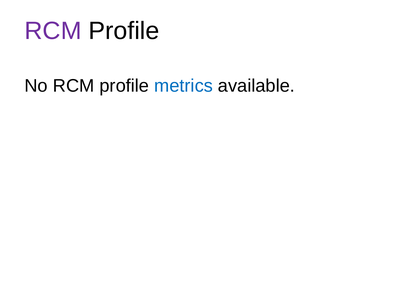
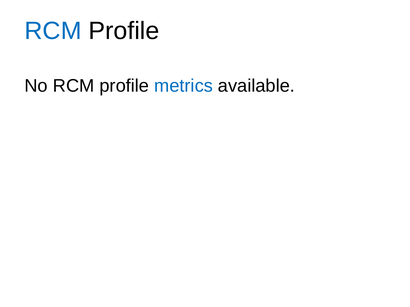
RCM colour: purple -> blue (53, 31)
